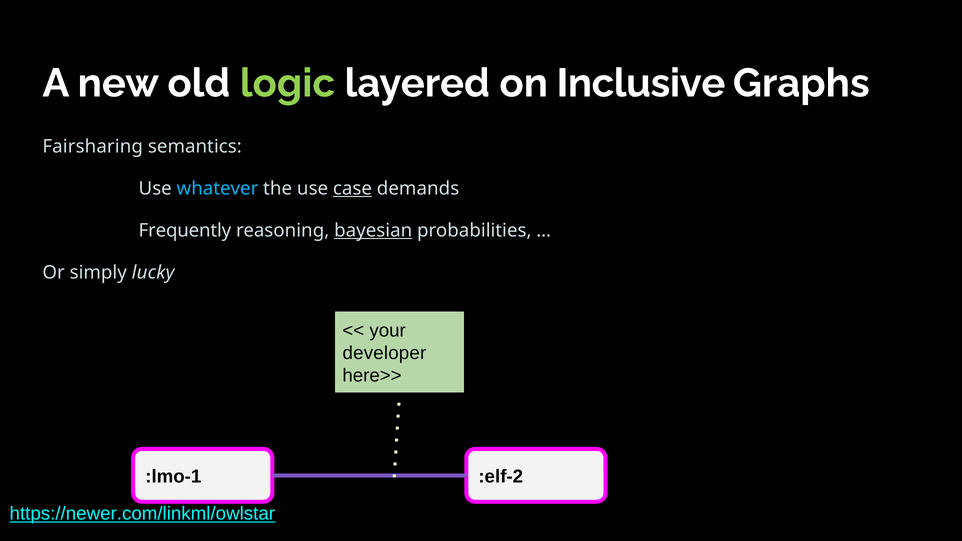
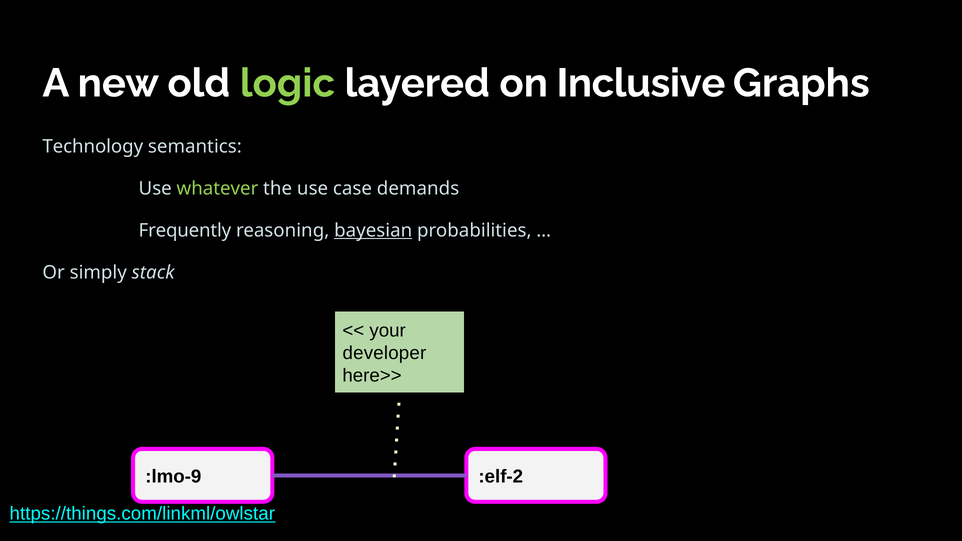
Fairsharing: Fairsharing -> Technology (93, 147)
whatever colour: light blue -> light green (217, 189)
case underline: present -> none (353, 189)
lucky: lucky -> stack (153, 272)
:lmo-1: :lmo-1 -> :lmo-9 (173, 477)
https://newer.com/linkml/owlstar: https://newer.com/linkml/owlstar -> https://things.com/linkml/owlstar (142, 514)
